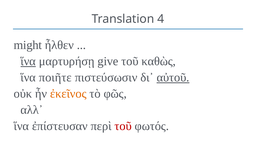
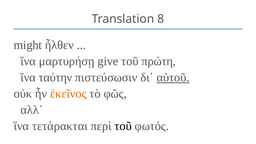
4: 4 -> 8 (161, 19)
ἵνα underline: present -> none (28, 61)
καθὼς: καθὼς -> πρώτη (159, 61)
ποιῆτε: ποιῆτε -> ταύτην (55, 77)
ἐπίστευσαν: ἐπίστευσαν -> τετάρακται (60, 126)
τοῦ colour: red -> black (123, 126)
